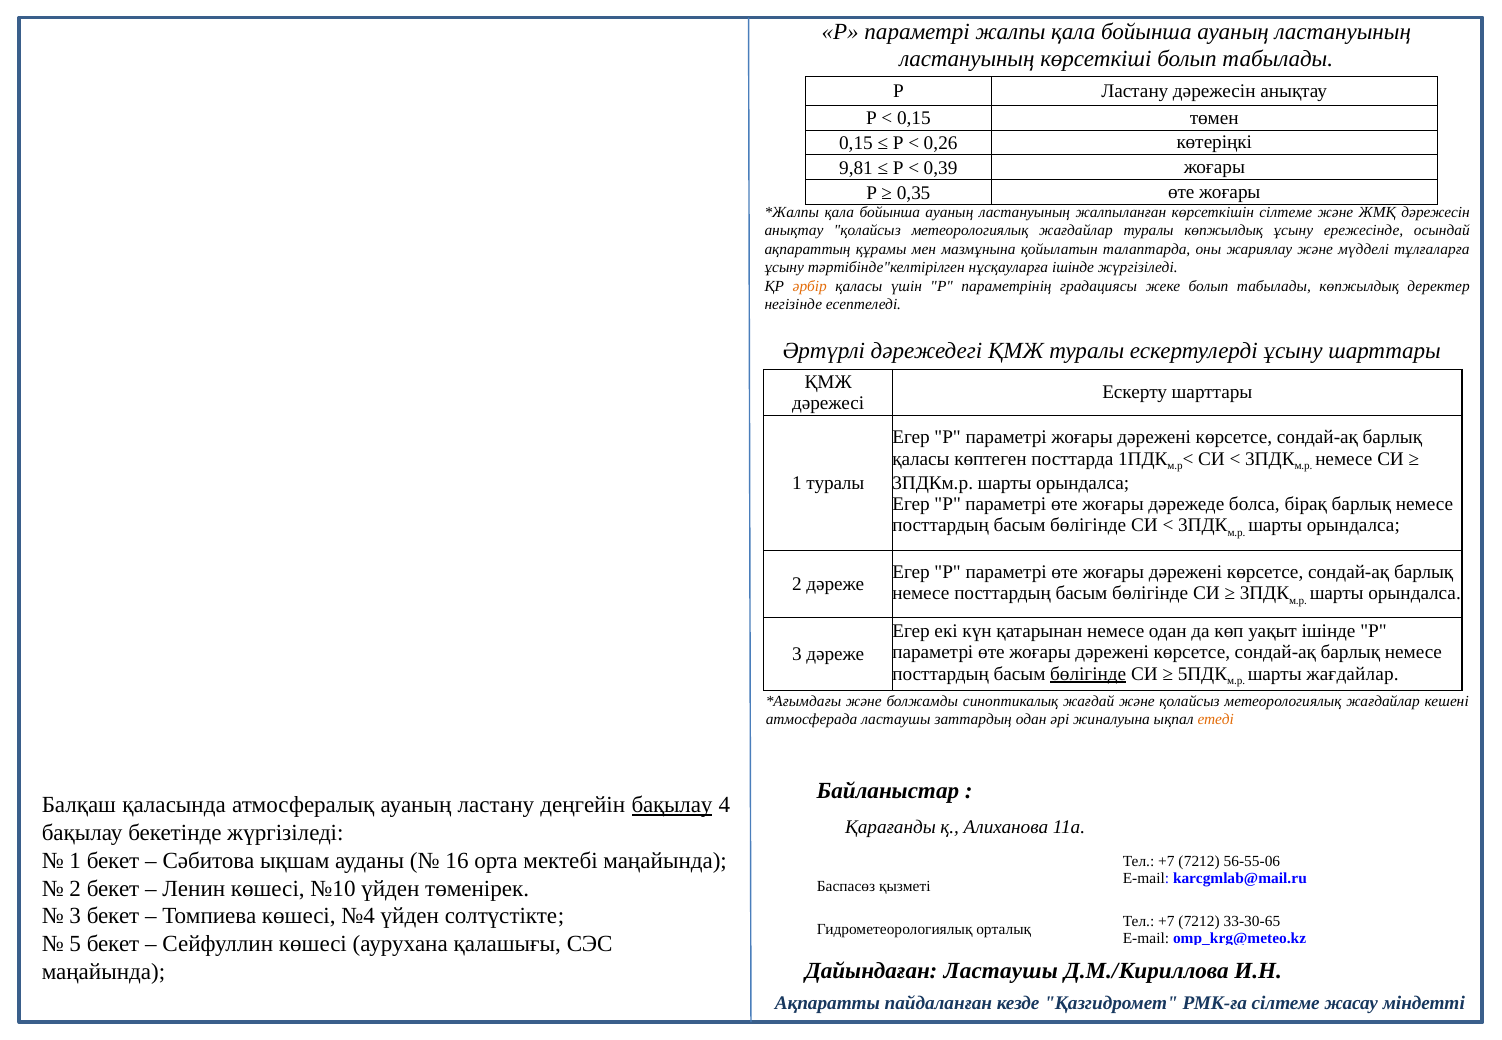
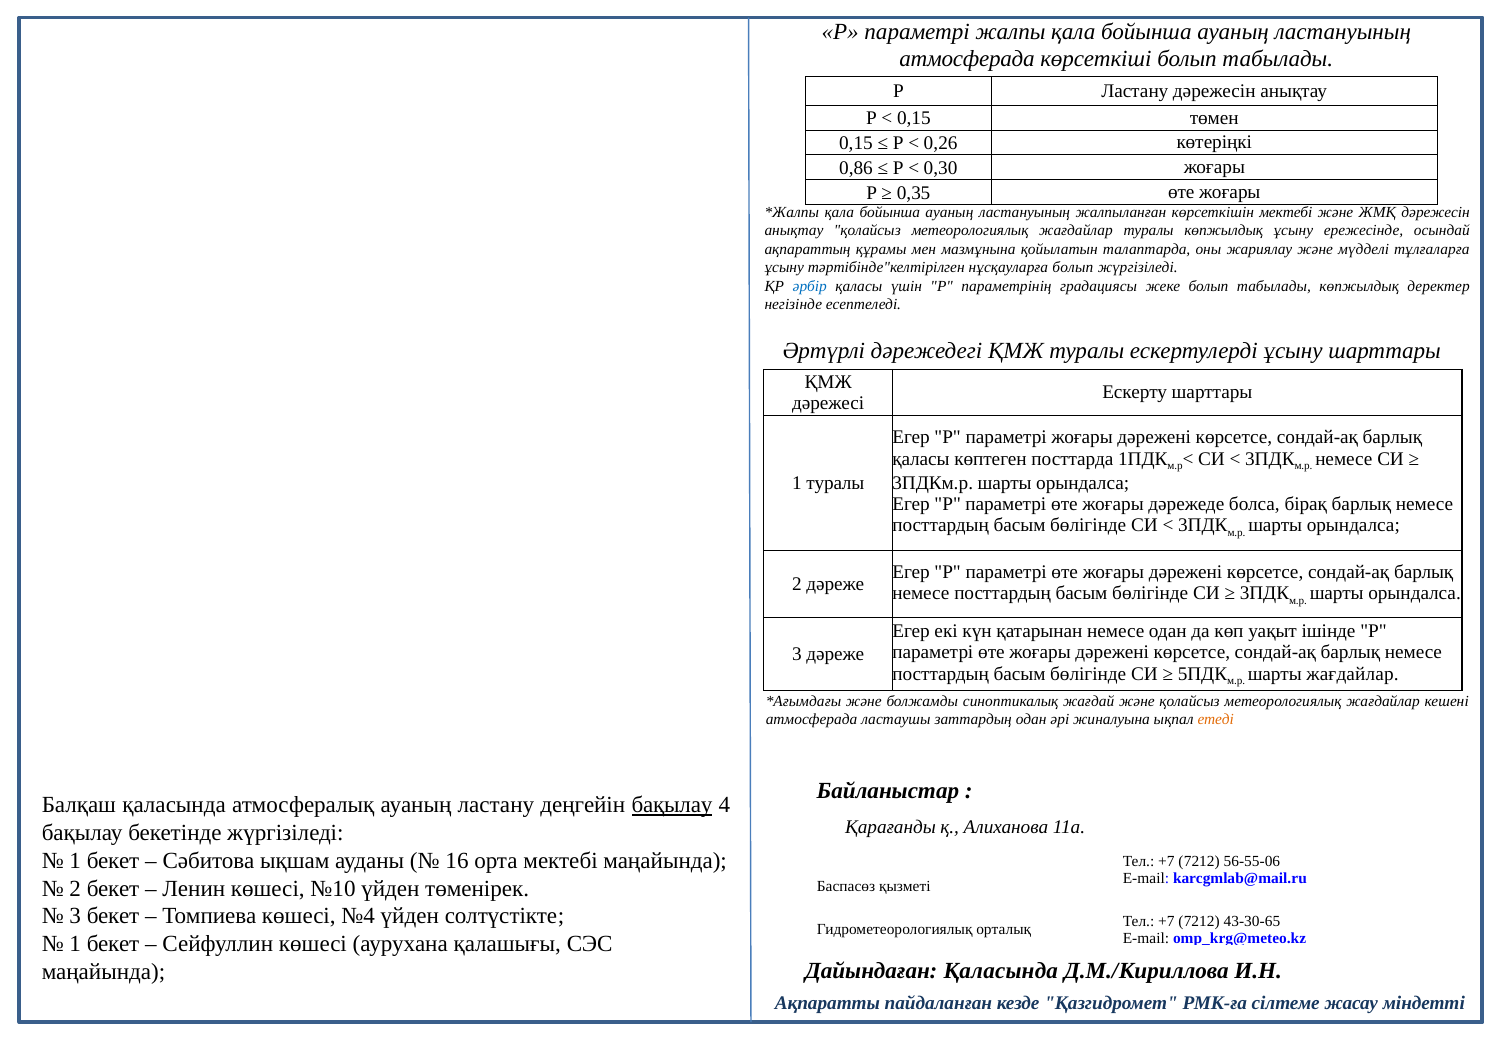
ластануының: ластануының -> атмосферада (967, 59)
9,81: 9,81 -> 0,86 (856, 168)
0,39: 0,39 -> 0,30 (941, 168)
көрсеткішін сілтеме: сілтеме -> мектебі (1286, 212)
нұсқауларға ішінде: ішінде -> болып (1073, 268)
әрбір colour: orange -> blue (810, 286)
бөлігінде underline: present -> none (1088, 674)
33-30-65: 33-30-65 -> 43-30-65 (1252, 921)
5: 5 -> 1 (75, 944)
Дайындаған Ластаушы: Ластаушы -> Қаласында (1001, 971)
